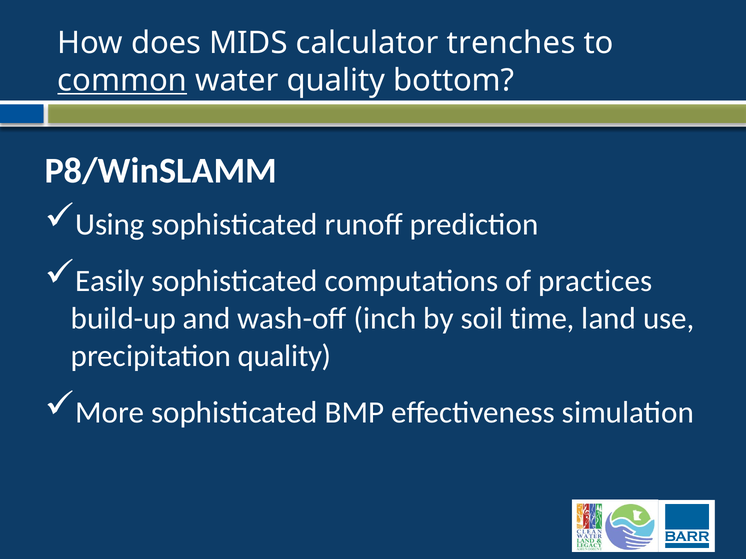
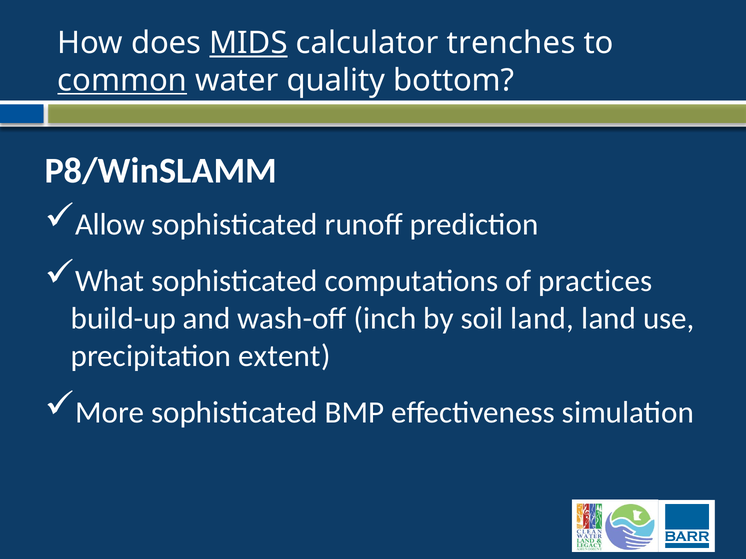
MIDS underline: none -> present (249, 43)
Using: Using -> Allow (110, 225)
Easily: Easily -> What (110, 281)
soil time: time -> land (542, 319)
precipitation quality: quality -> extent (284, 356)
